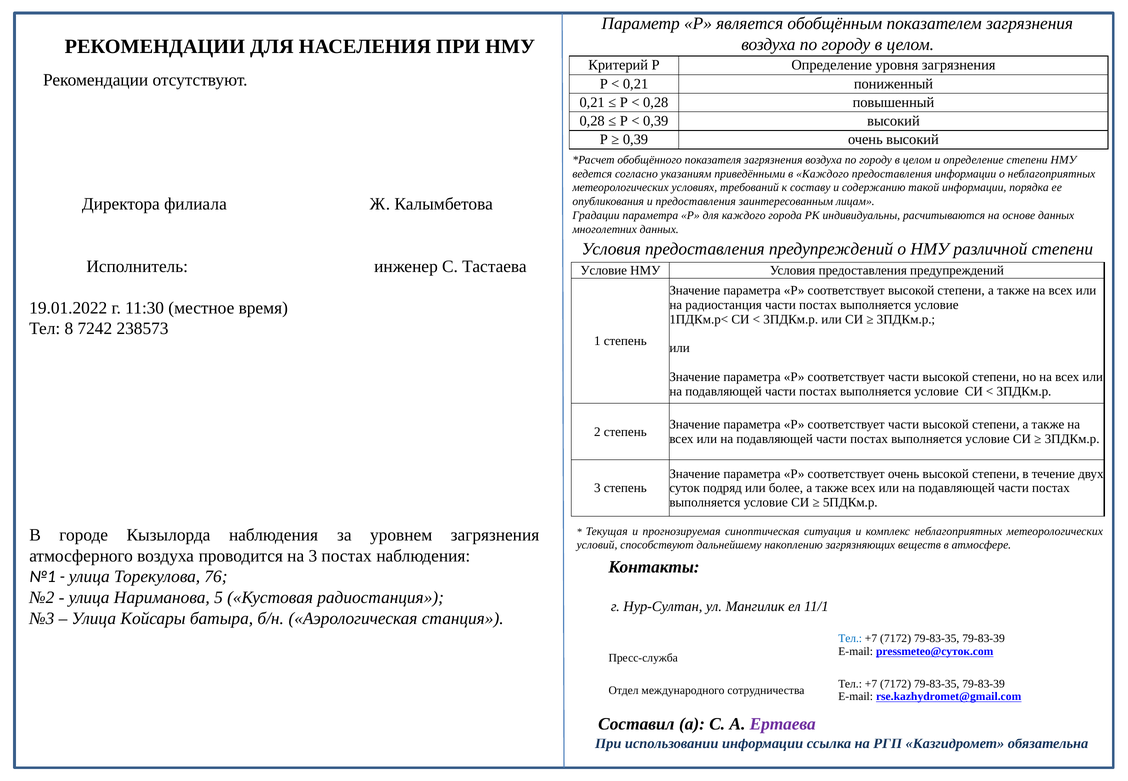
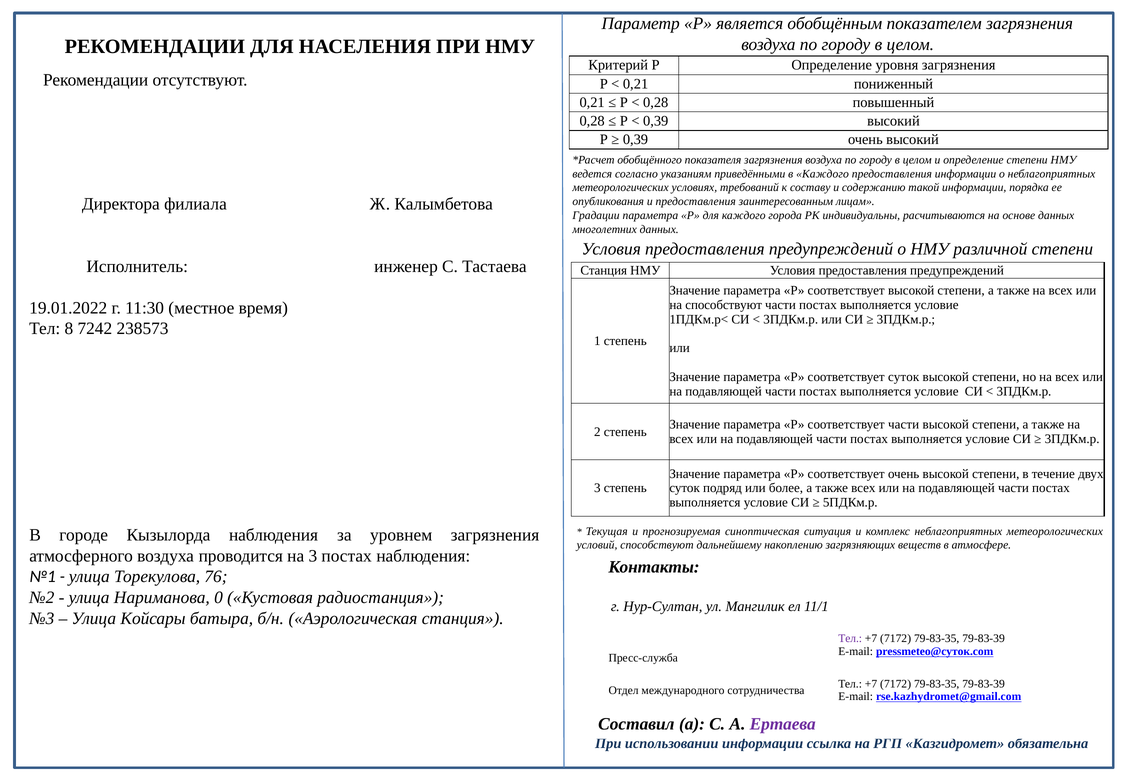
Условие: Условие -> Станция (604, 270)
на радиостанция: радиостанция -> способствуют (724, 305)
части: части -> суток (904, 377)
5: 5 -> 0 (218, 597)
Тел colour: blue -> purple (850, 639)
